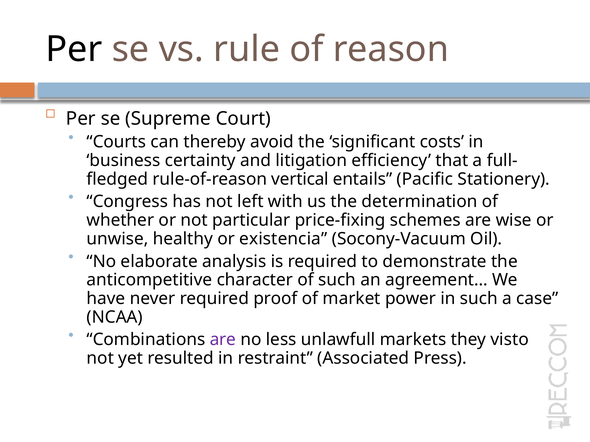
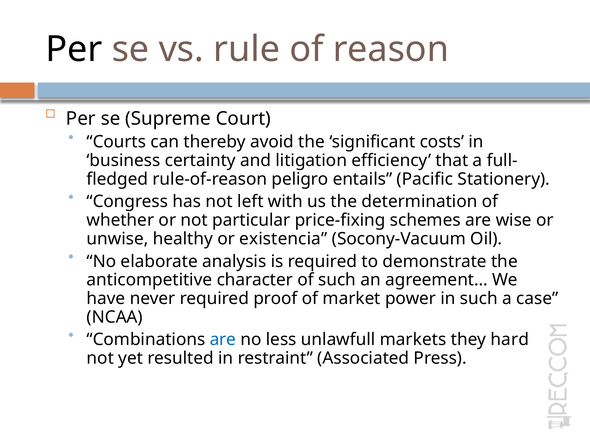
vertical: vertical -> peligro (300, 179)
are colour: purple -> blue (223, 340)
visto: visto -> hard (510, 340)
